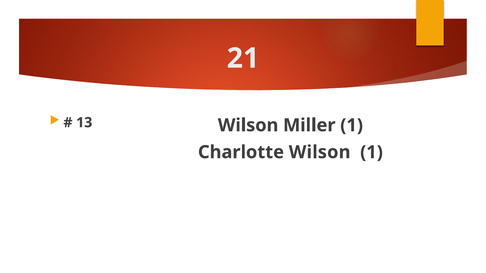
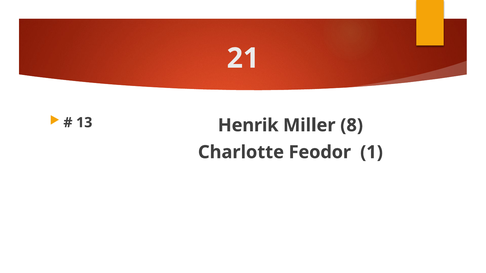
13 Wilson: Wilson -> Henrik (248, 125)
Miller 1: 1 -> 8 (352, 125)
Charlotte Wilson: Wilson -> Feodor (320, 152)
